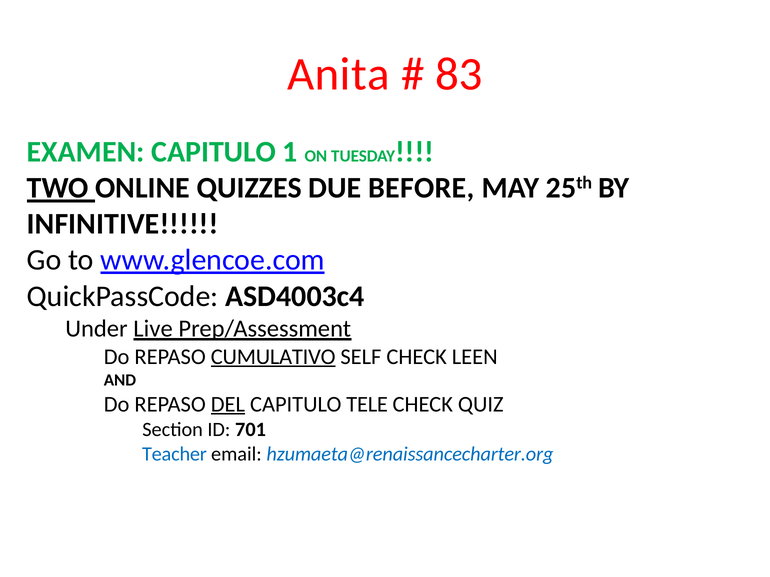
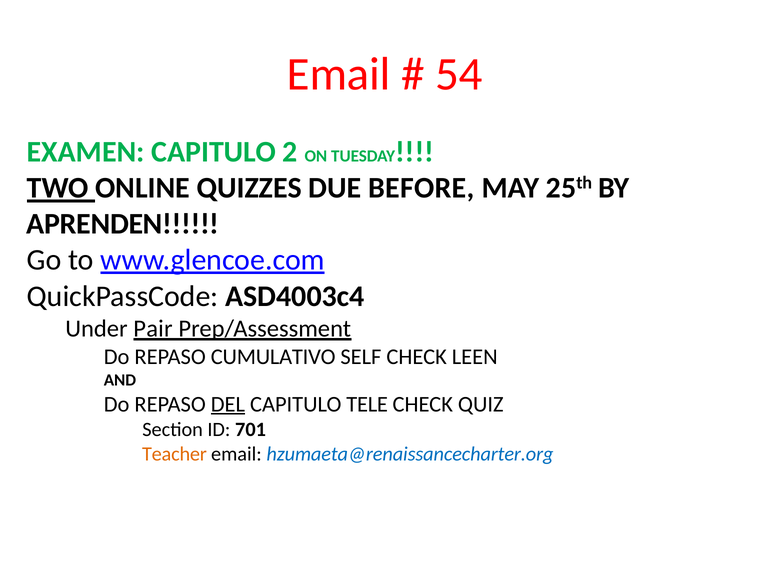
Anita: Anita -> Email (339, 75)
83: 83 -> 54 (459, 75)
1: 1 -> 2 (290, 152)
INFINITIVE: INFINITIVE -> APRENDEN (123, 224)
Live: Live -> Pair (153, 329)
CUMULATIVO underline: present -> none (273, 357)
Teacher colour: blue -> orange (174, 454)
